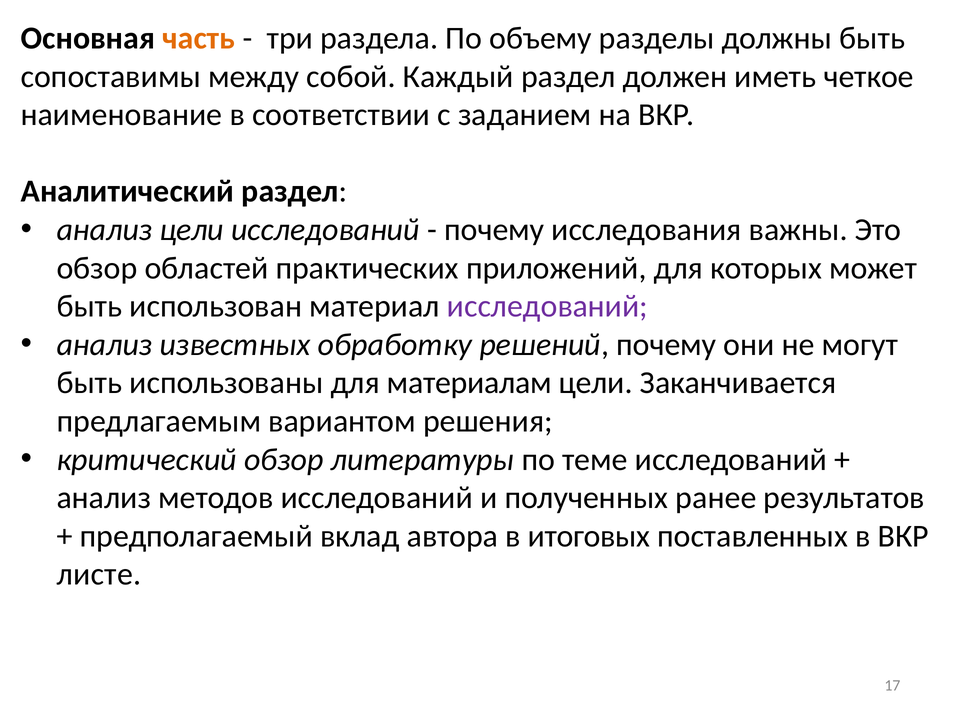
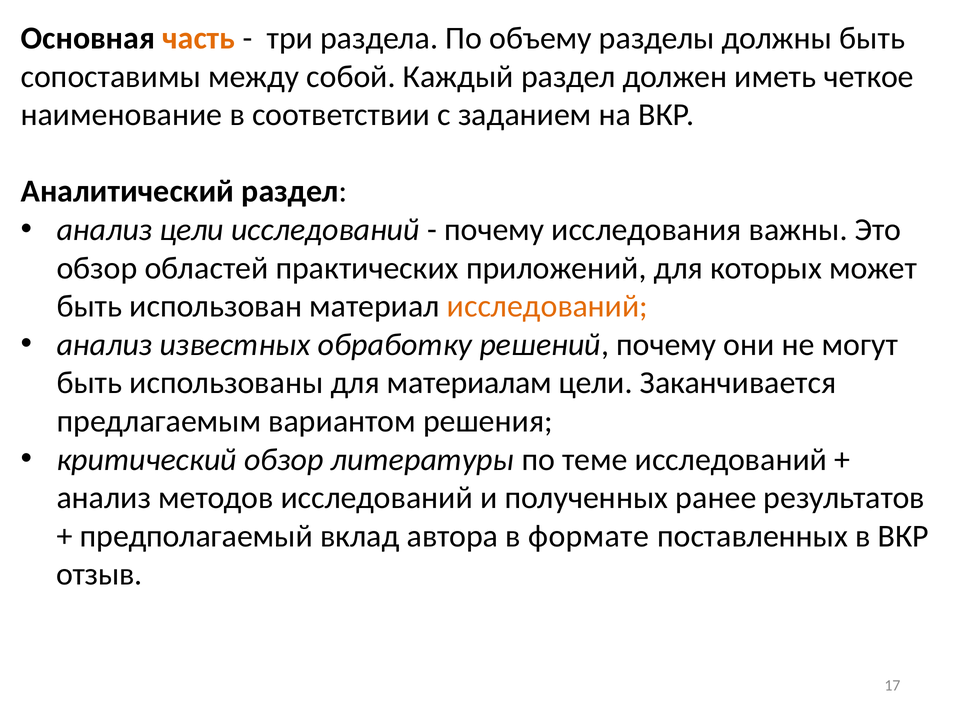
исследований colour: purple -> orange (547, 307)
итоговых: итоговых -> формате (589, 536)
листе: листе -> отзыв (99, 575)
